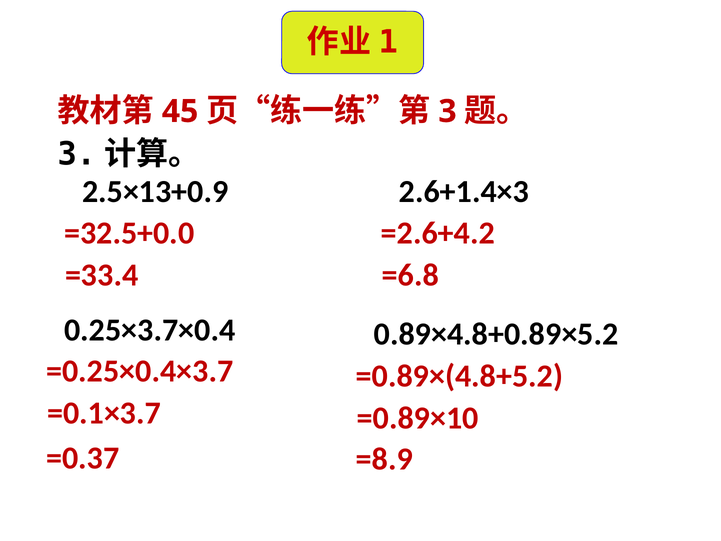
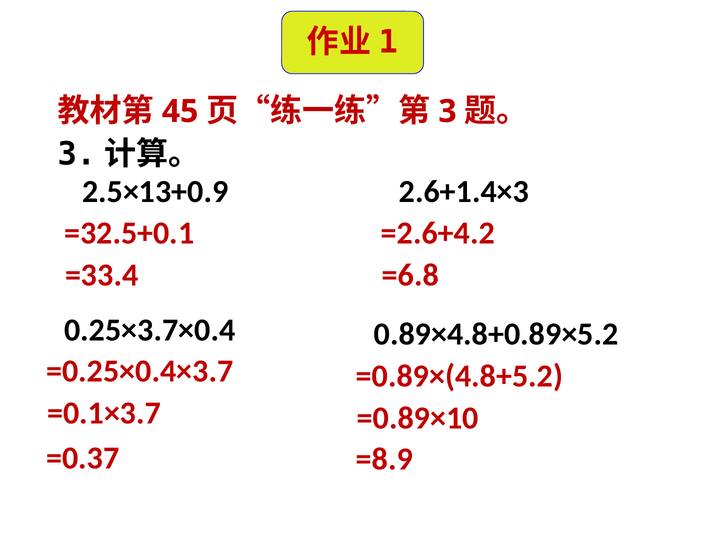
=32.5+0.0: =32.5+0.0 -> =32.5+0.1 (129, 233)
